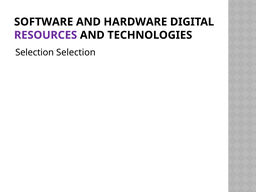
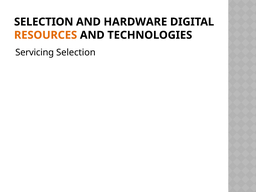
SOFTWARE: SOFTWARE -> SELECTION (44, 22)
RESOURCES colour: purple -> orange (46, 35)
Selection: Selection -> Servicing (35, 53)
